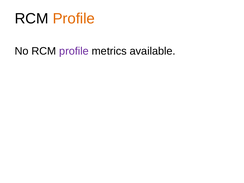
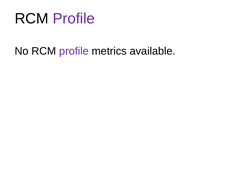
Profile colour: orange -> purple (74, 19)
